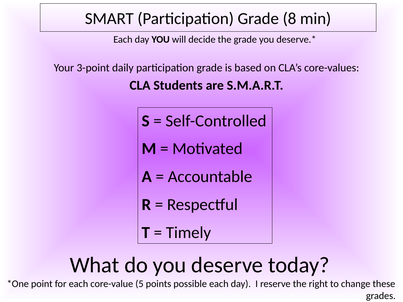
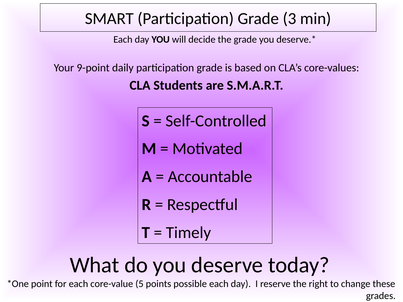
8: 8 -> 3 (289, 19)
3-point: 3-point -> 9-point (93, 68)
